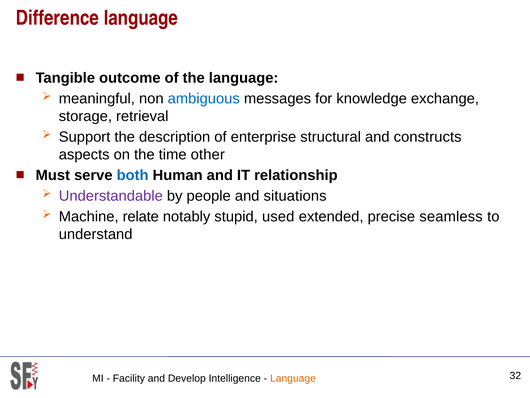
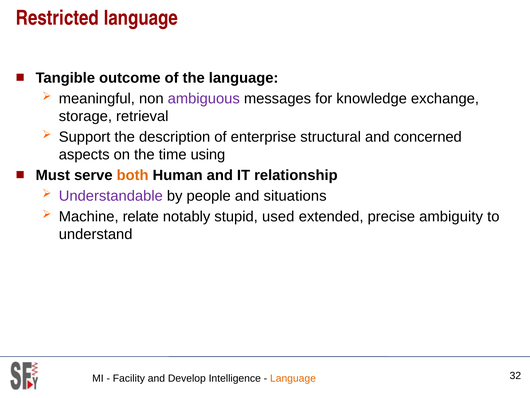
Difference: Difference -> Restricted (57, 18)
ambiguous colour: blue -> purple (204, 98)
constructs: constructs -> concerned (428, 137)
other: other -> using (208, 154)
both colour: blue -> orange (133, 175)
seamless: seamless -> ambiguity (451, 216)
